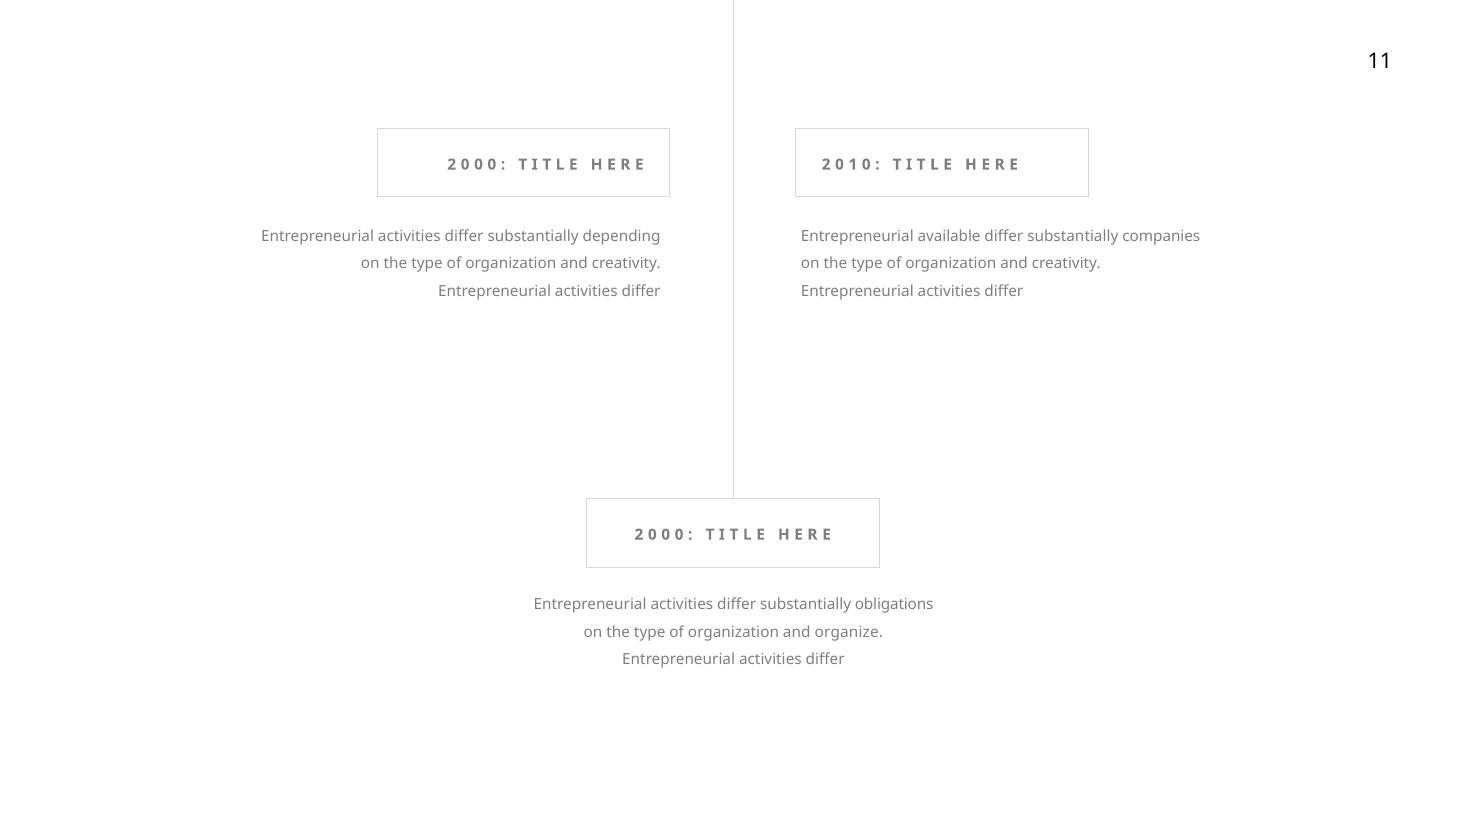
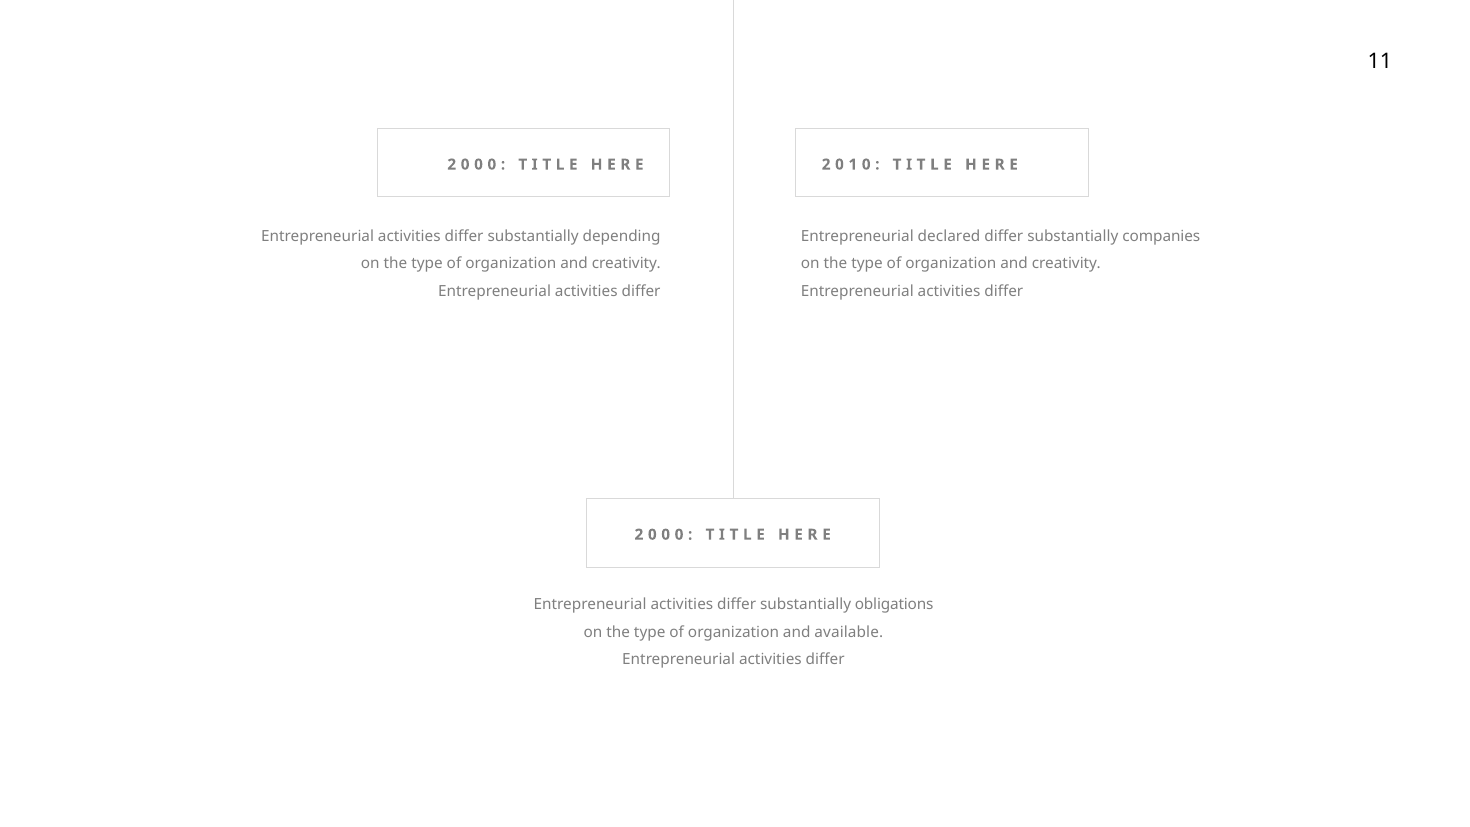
available: available -> declared (949, 236)
organize: organize -> available (849, 632)
